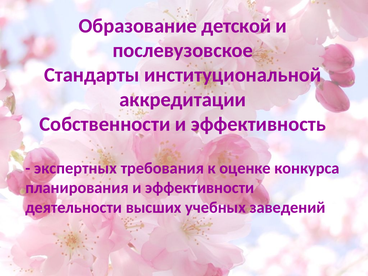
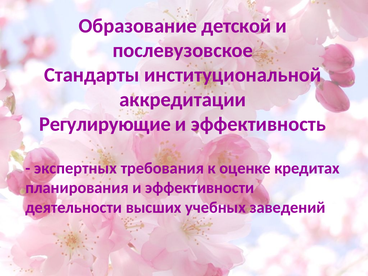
Собственности: Собственности -> Регулирующие (105, 124)
конкурса: конкурса -> кредитах (307, 168)
